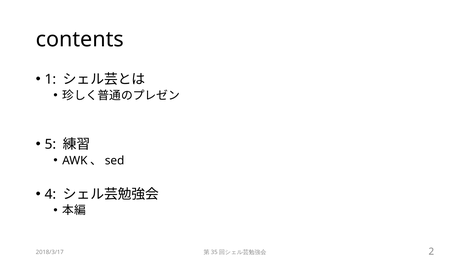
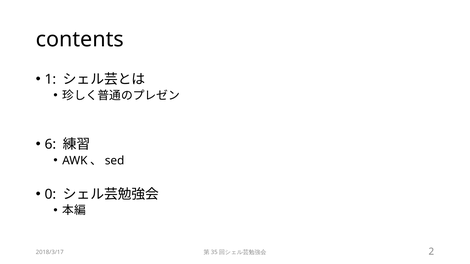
5: 5 -> 6 (50, 145)
4: 4 -> 0 (50, 195)
